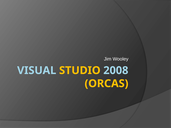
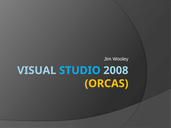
STUDIO colour: yellow -> light blue (80, 71)
